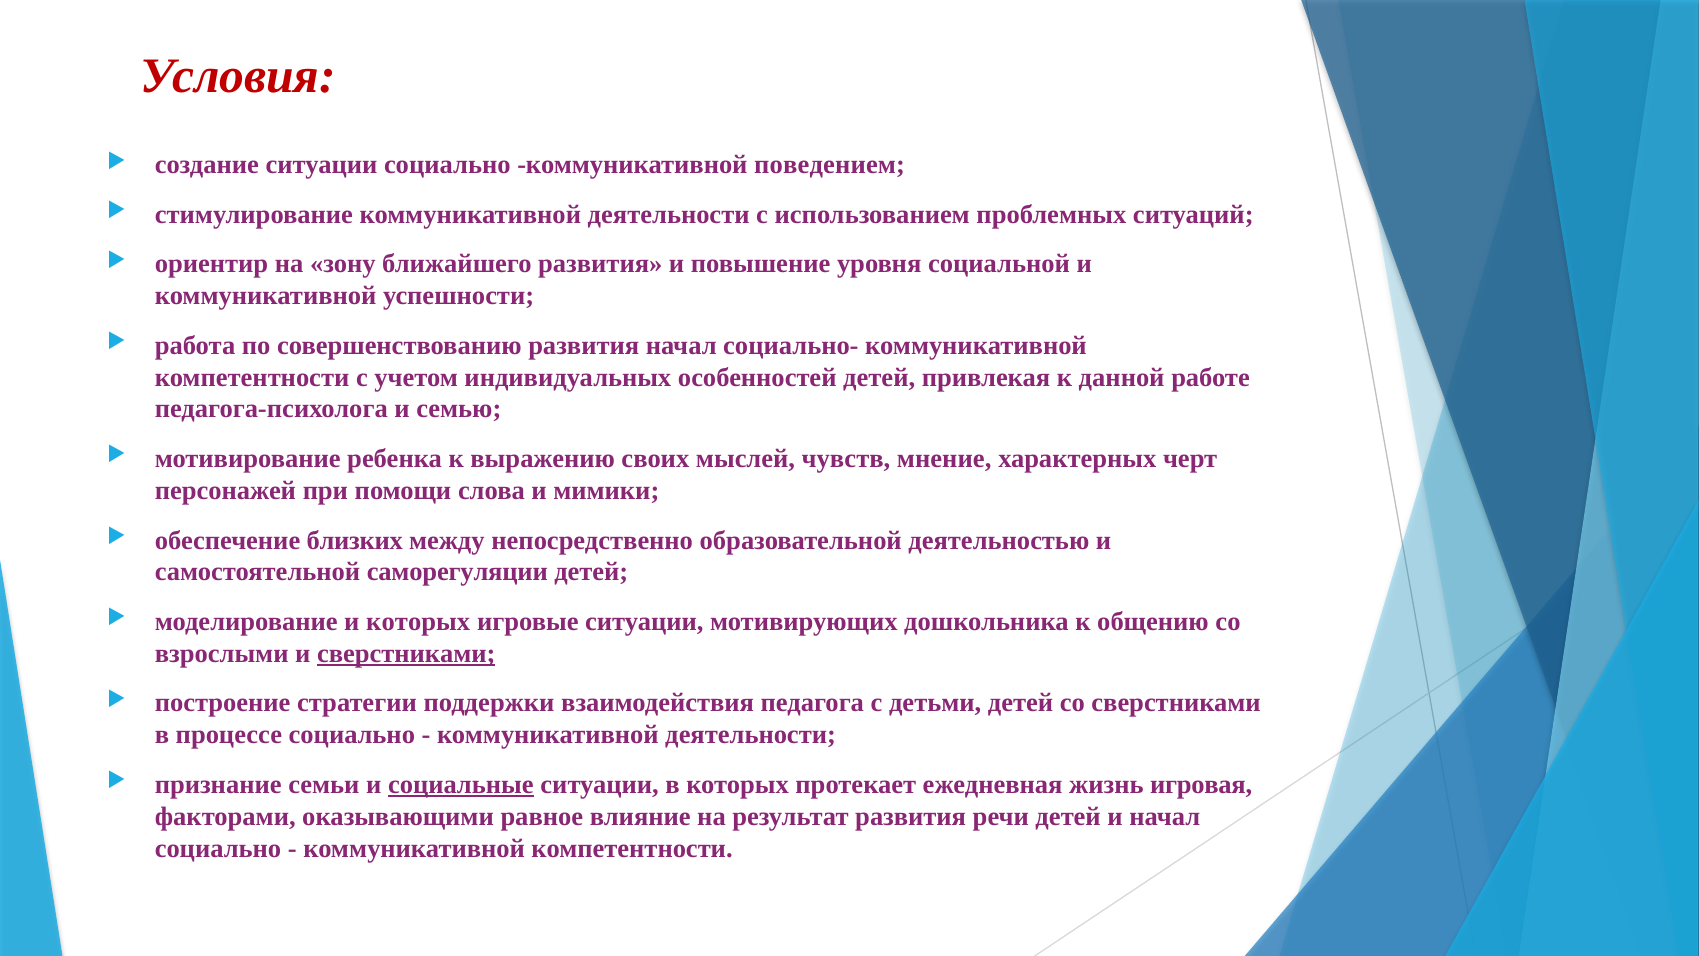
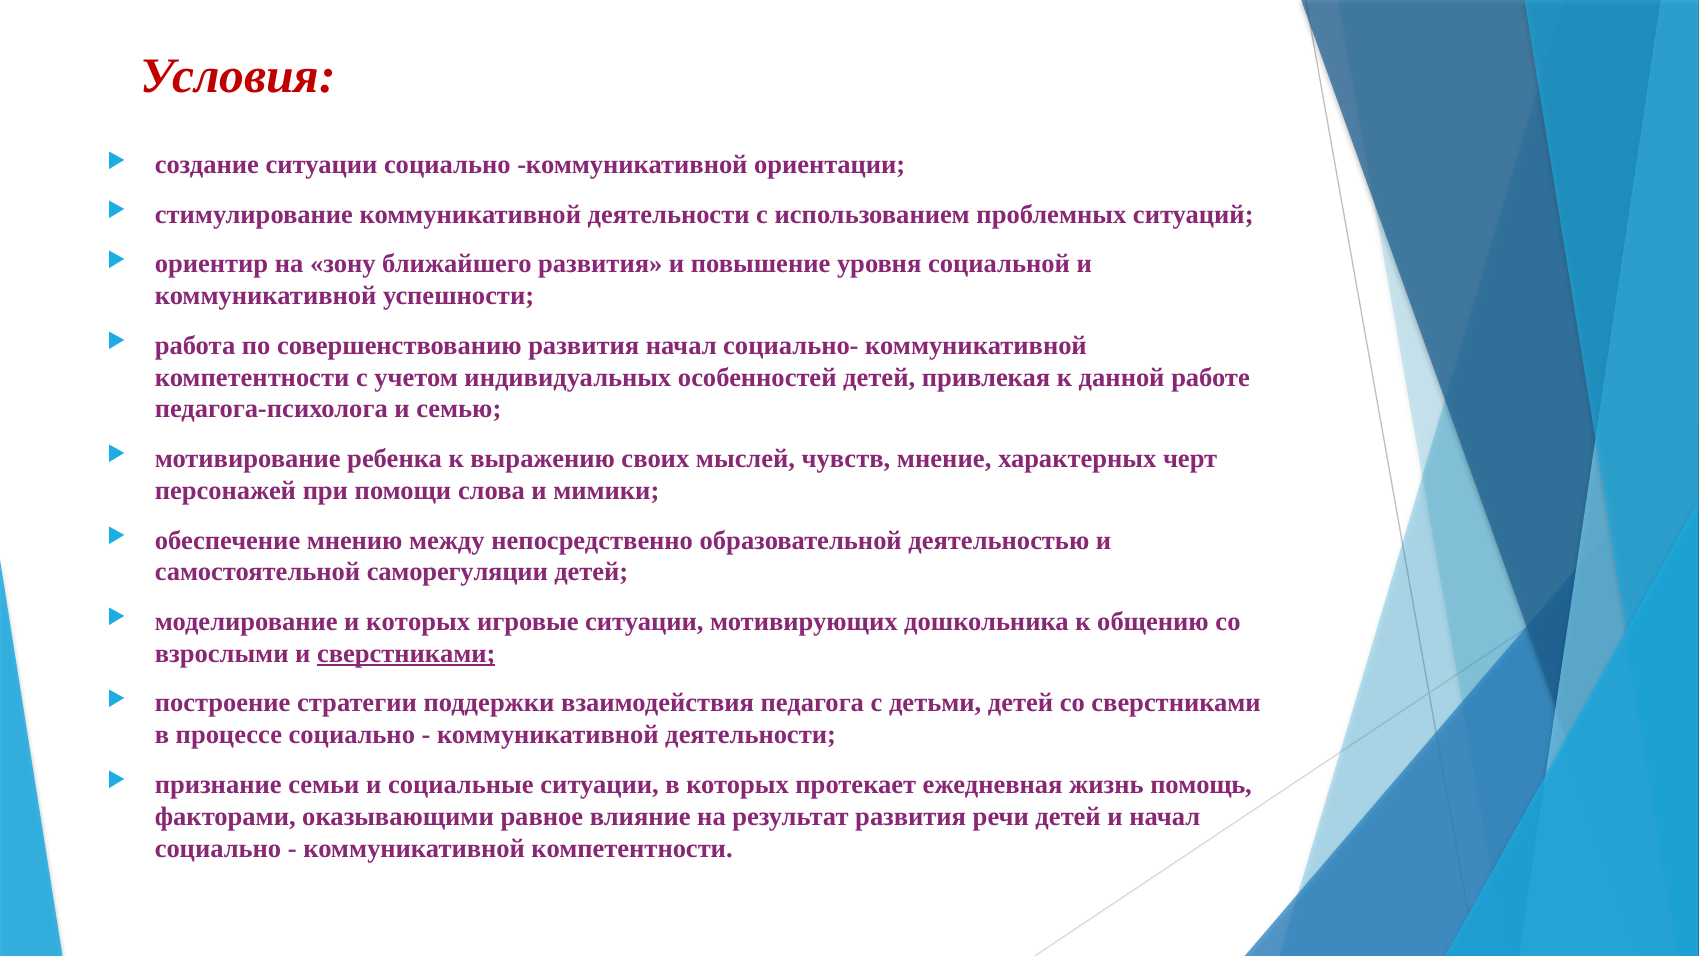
поведением: поведением -> ориентации (830, 165)
близких: близких -> мнению (355, 540)
социальные underline: present -> none (461, 784)
игровая: игровая -> помощь (1201, 784)
